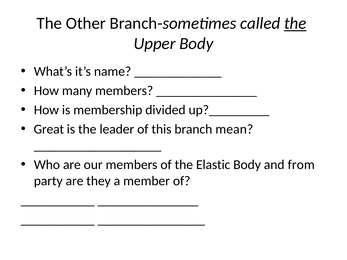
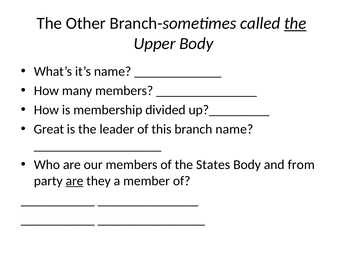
branch mean: mean -> name (234, 129)
Elastic: Elastic -> States (213, 165)
are underline: none -> present (75, 181)
